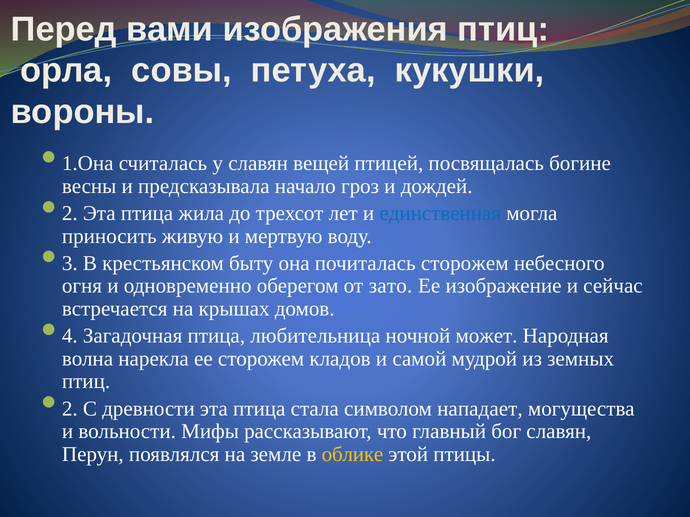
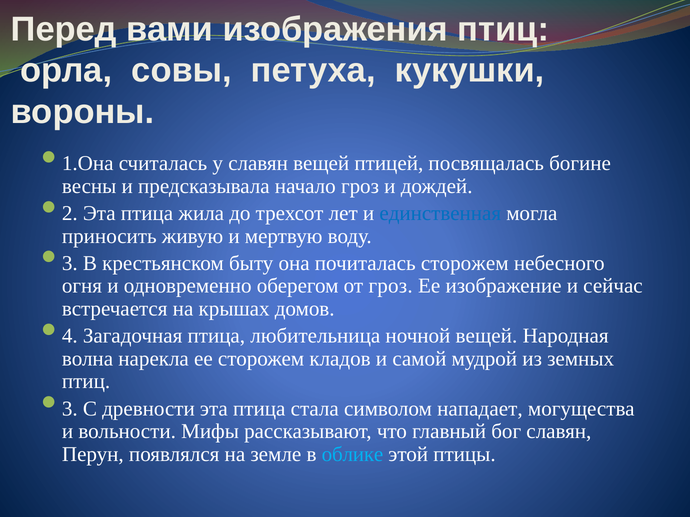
от зато: зато -> гроз (391, 286)
ночной может: может -> вещей (486, 336)
2: 2 -> 3 (70, 409)
облике colour: yellow -> light blue (353, 455)
